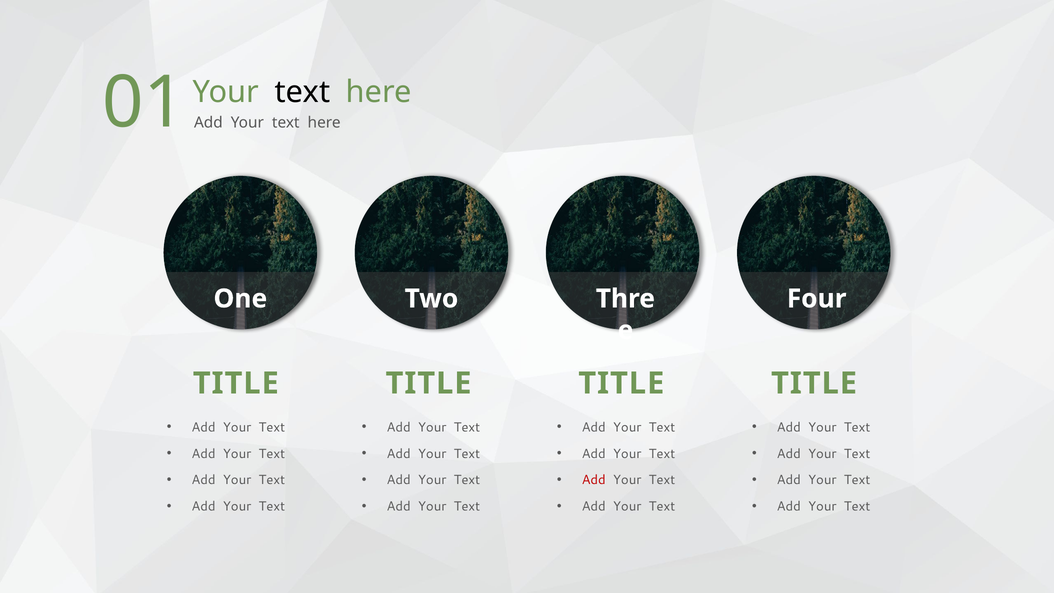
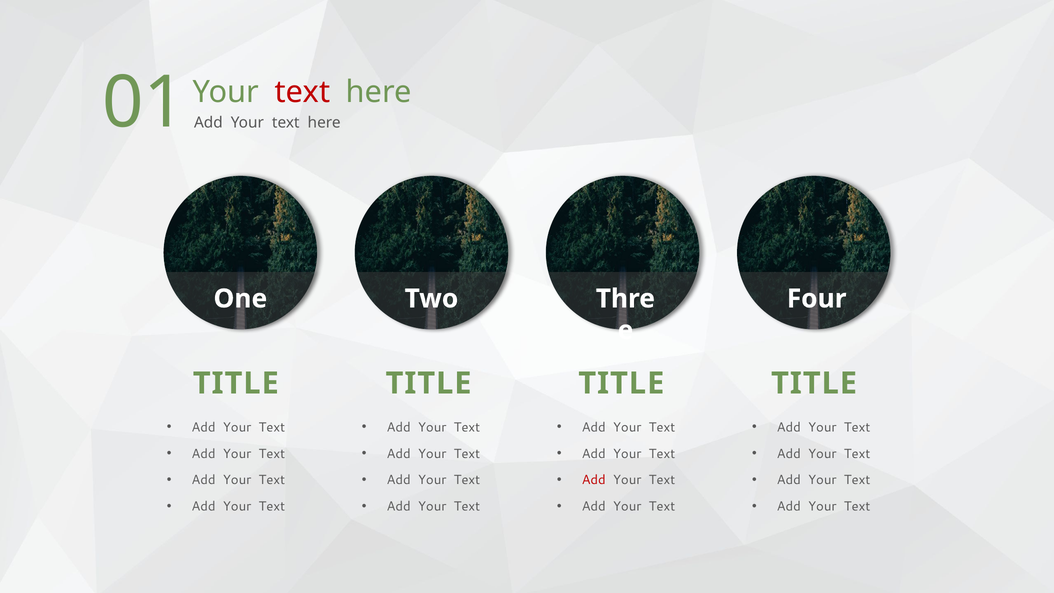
text colour: black -> red (302, 92)
